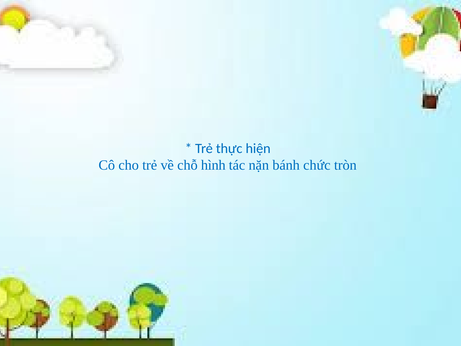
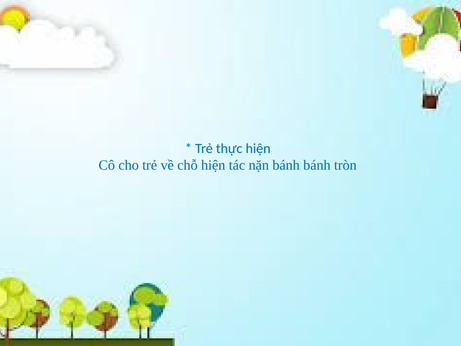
chỗ hình: hình -> hiện (213, 165)
bánh chức: chức -> bánh (317, 165)
